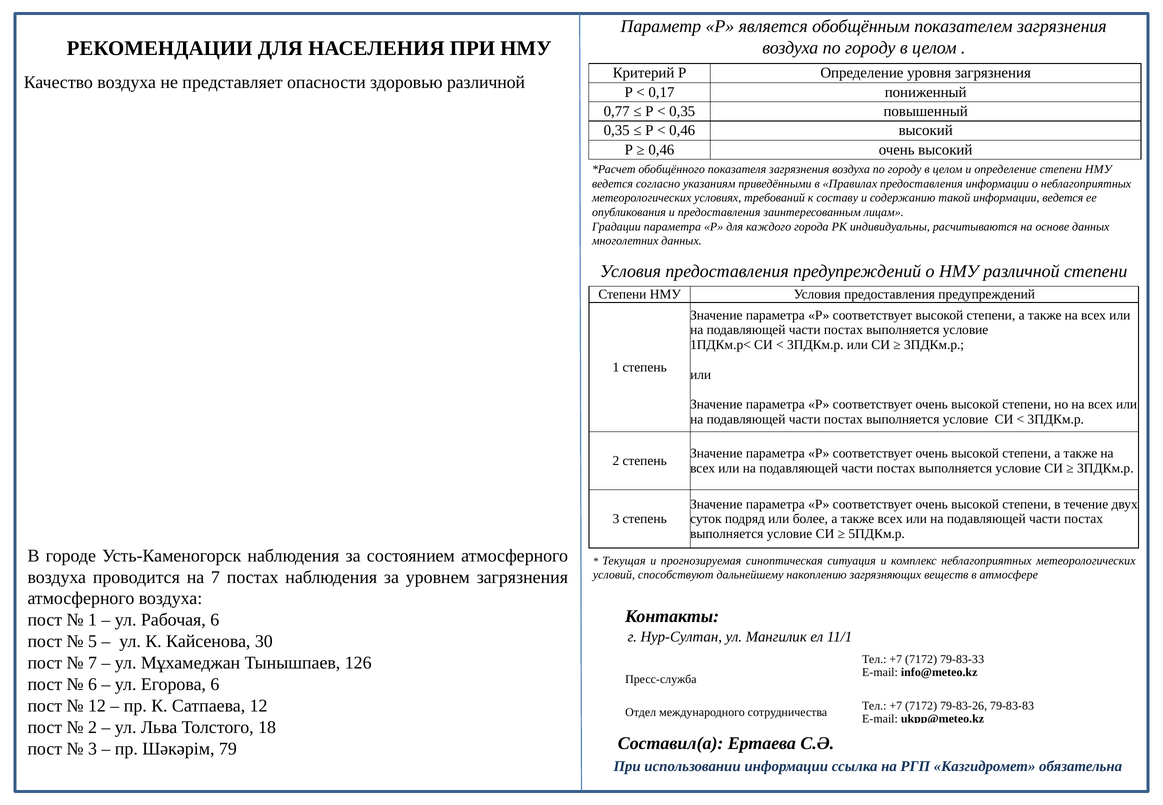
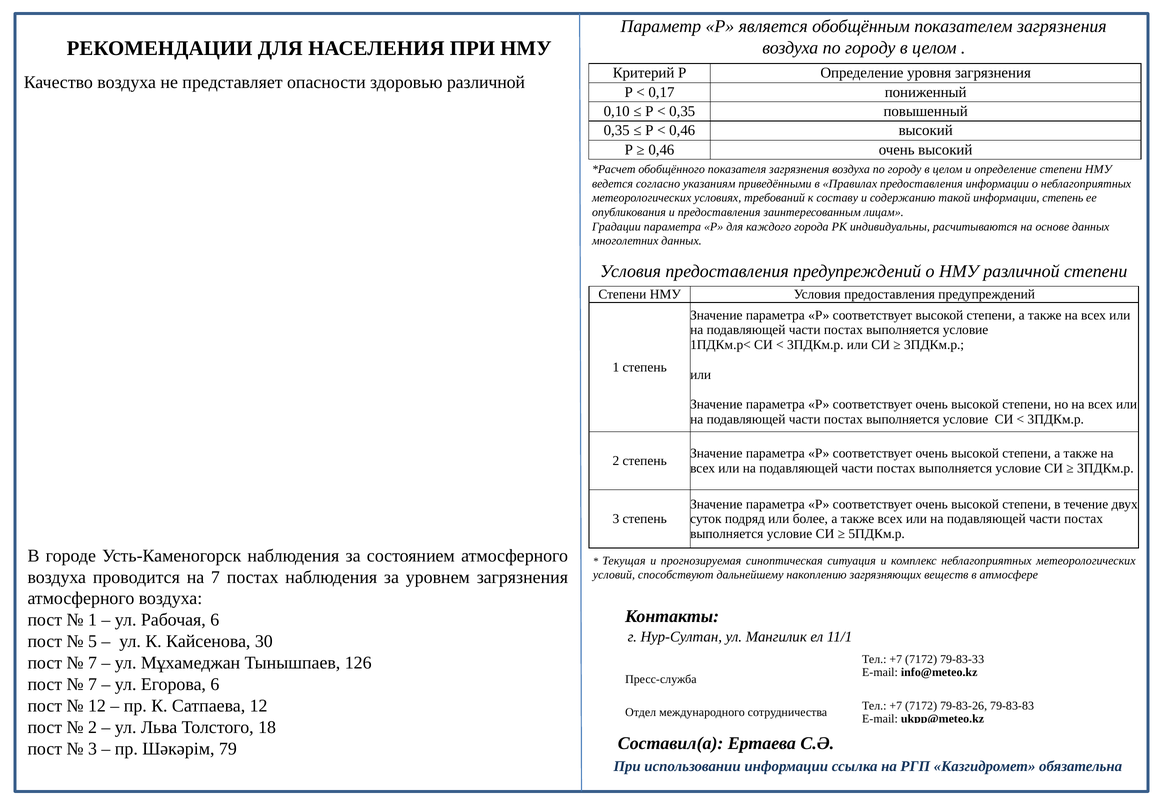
0,77: 0,77 -> 0,10 (617, 111)
информации ведется: ведется -> степень (1063, 198)
6: 6 -> 7 (93, 685)
